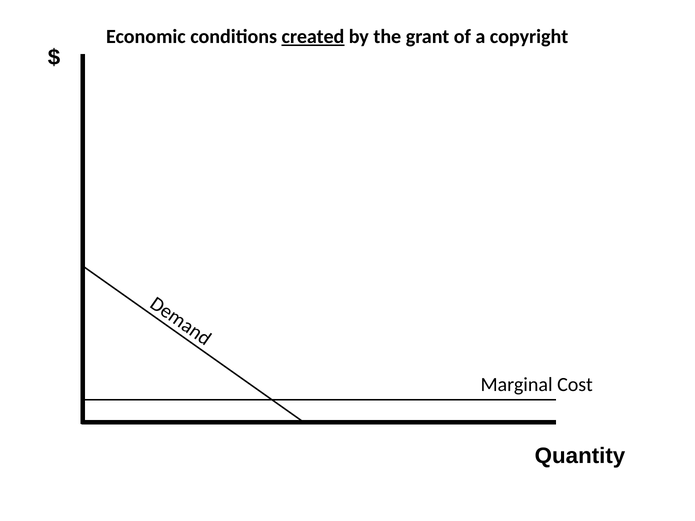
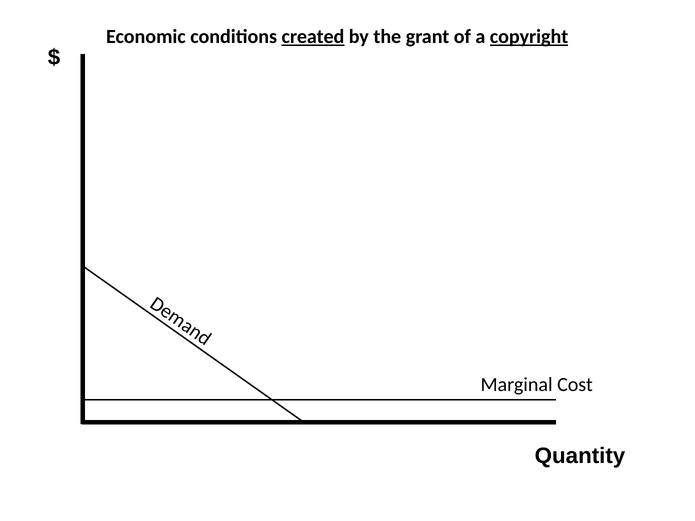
copyright underline: none -> present (529, 37)
